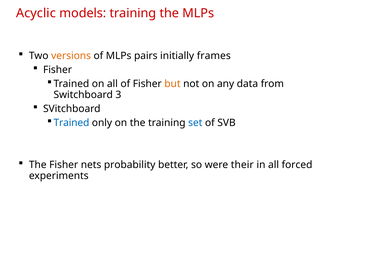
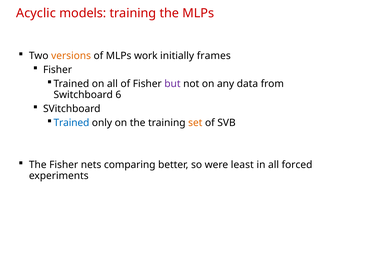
pairs: pairs -> work (146, 56)
but colour: orange -> purple (172, 84)
3: 3 -> 6 (118, 95)
set colour: blue -> orange (195, 123)
probability: probability -> comparing (130, 165)
their: their -> least (242, 165)
